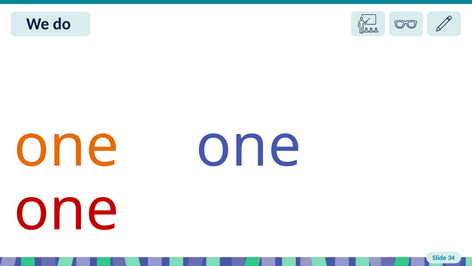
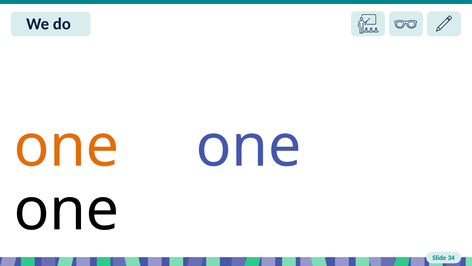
one colour: red -> black (66, 210)
